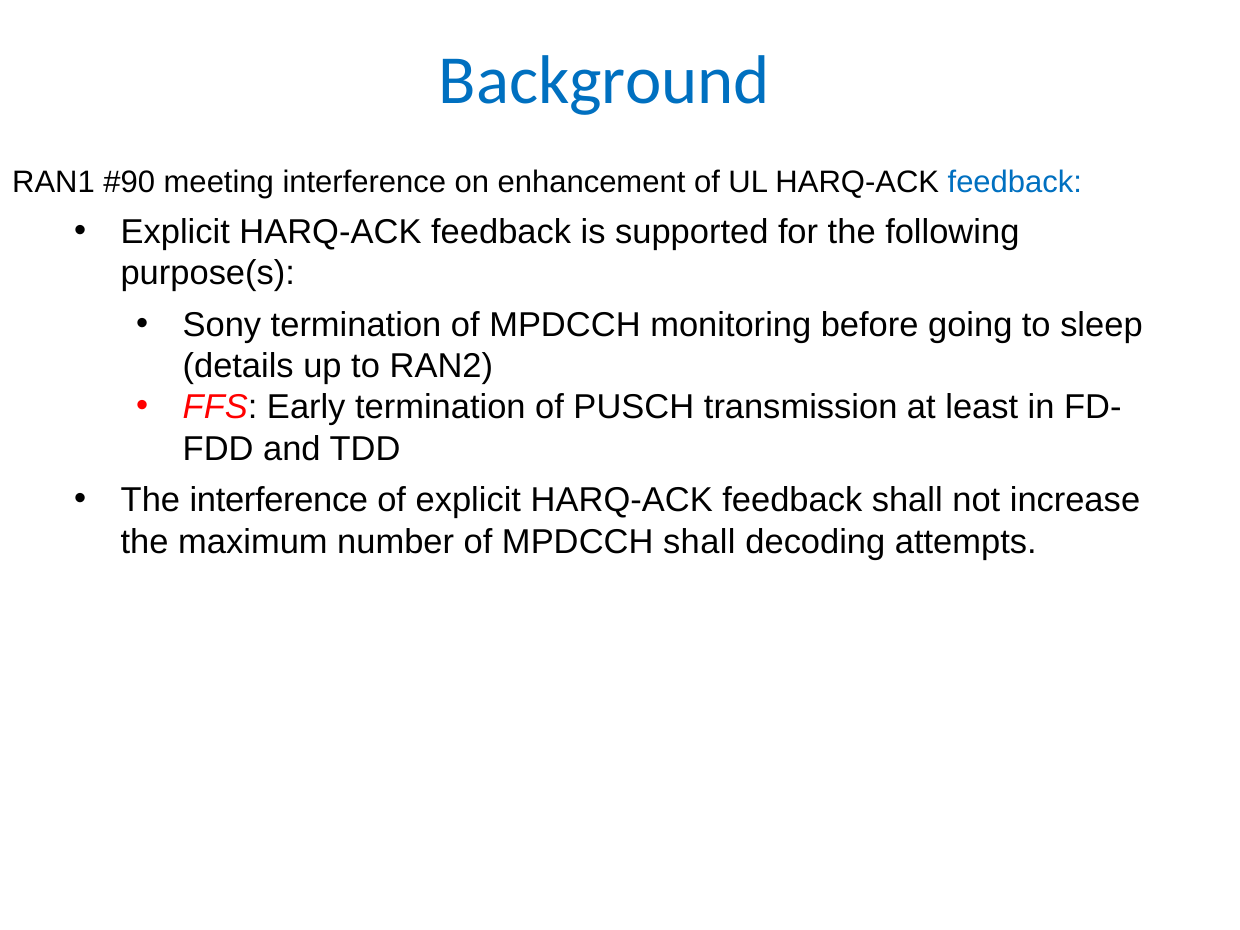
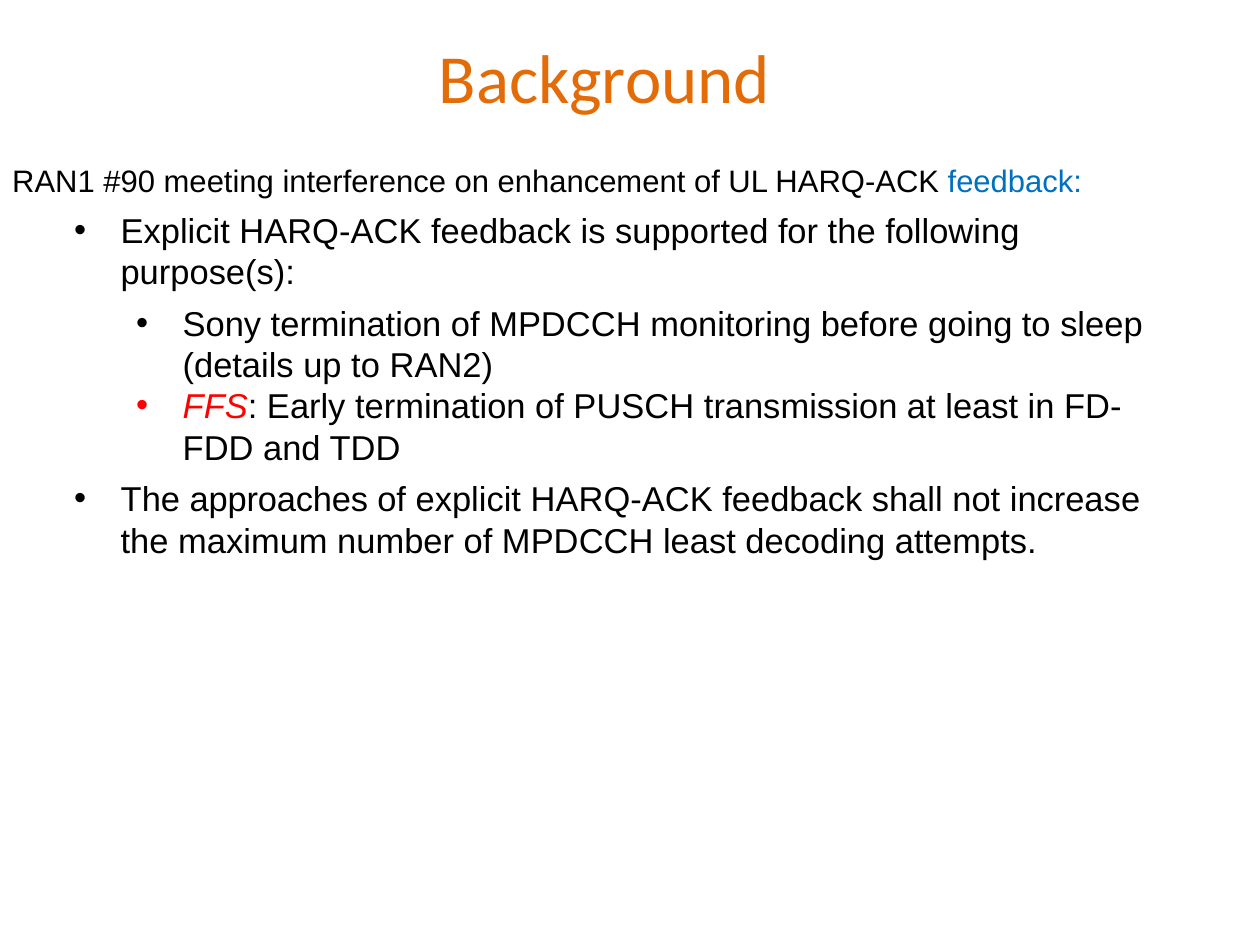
Background colour: blue -> orange (604, 80)
The interference: interference -> approaches (279, 500)
MPDCCH shall: shall -> least (699, 542)
